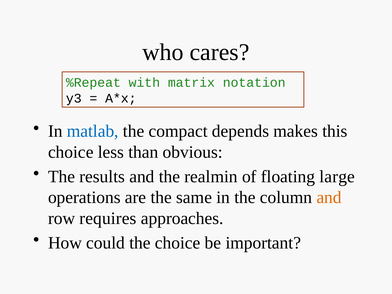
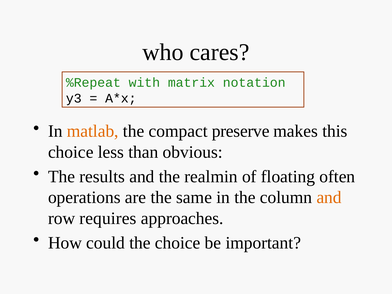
matlab colour: blue -> orange (93, 131)
depends: depends -> preserve (241, 131)
large: large -> often (337, 177)
